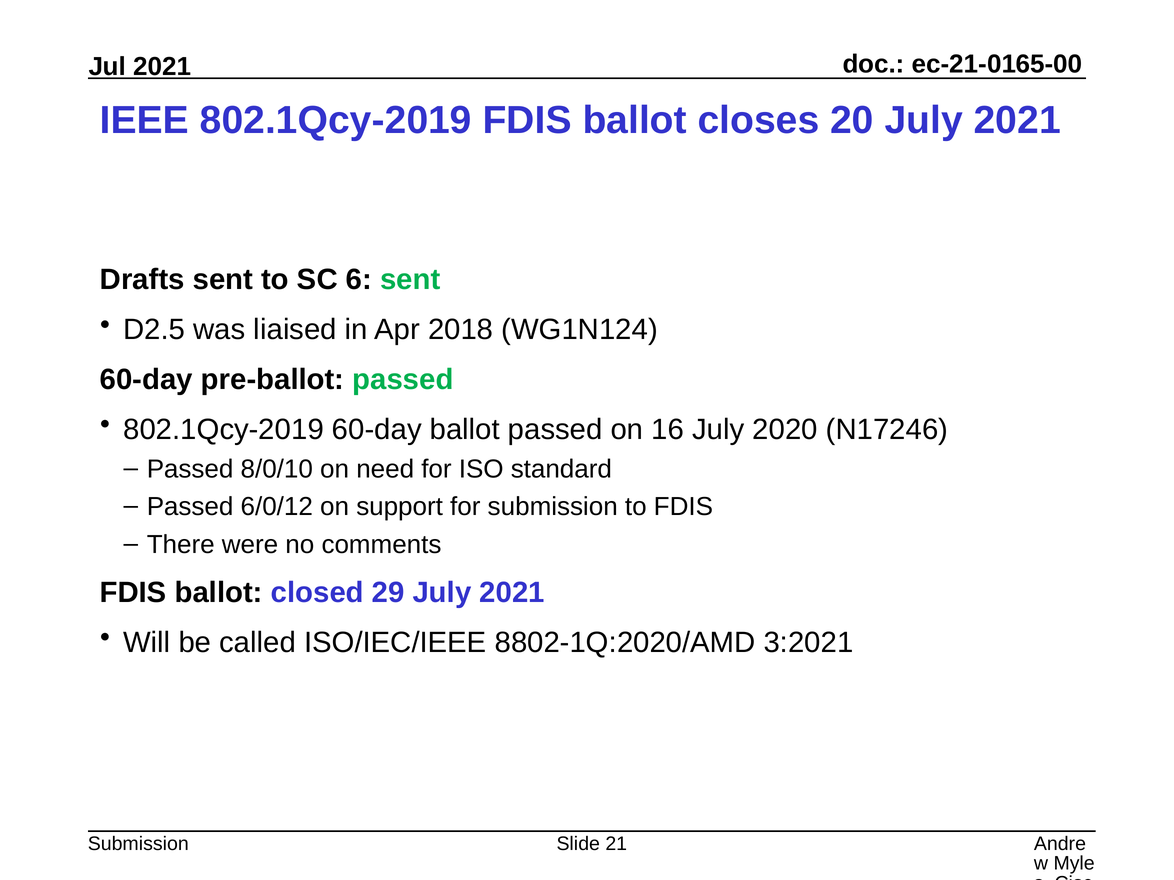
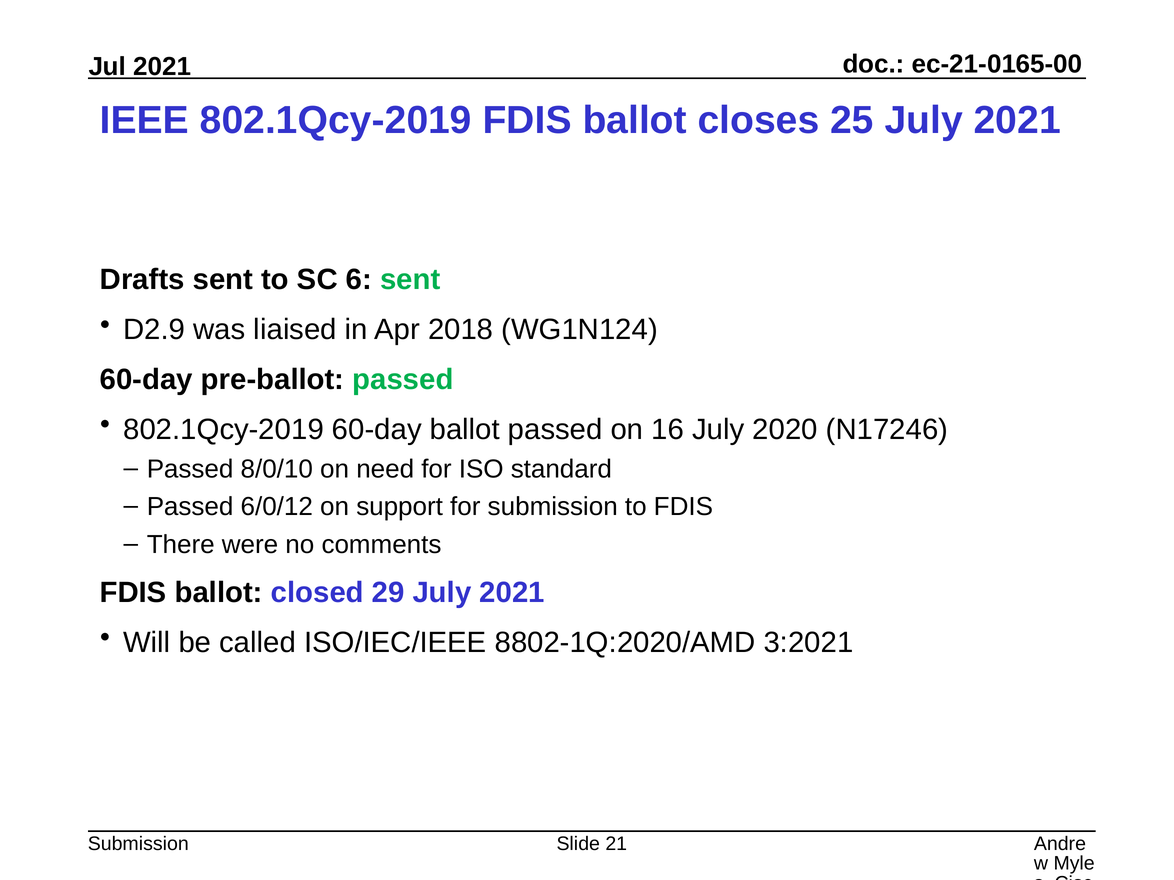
20: 20 -> 25 (852, 120)
D2.5: D2.5 -> D2.9 (154, 330)
